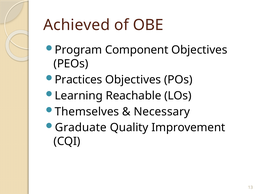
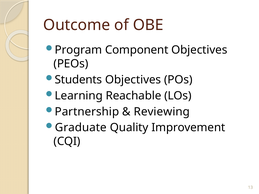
Achieved: Achieved -> Outcome (77, 25)
Practices: Practices -> Students (78, 80)
Themselves: Themselves -> Partnership (87, 112)
Necessary: Necessary -> Reviewing (162, 112)
